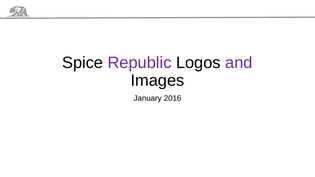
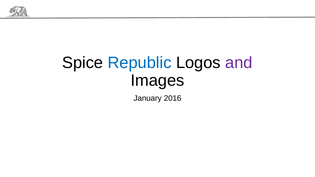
Republic colour: purple -> blue (140, 63)
